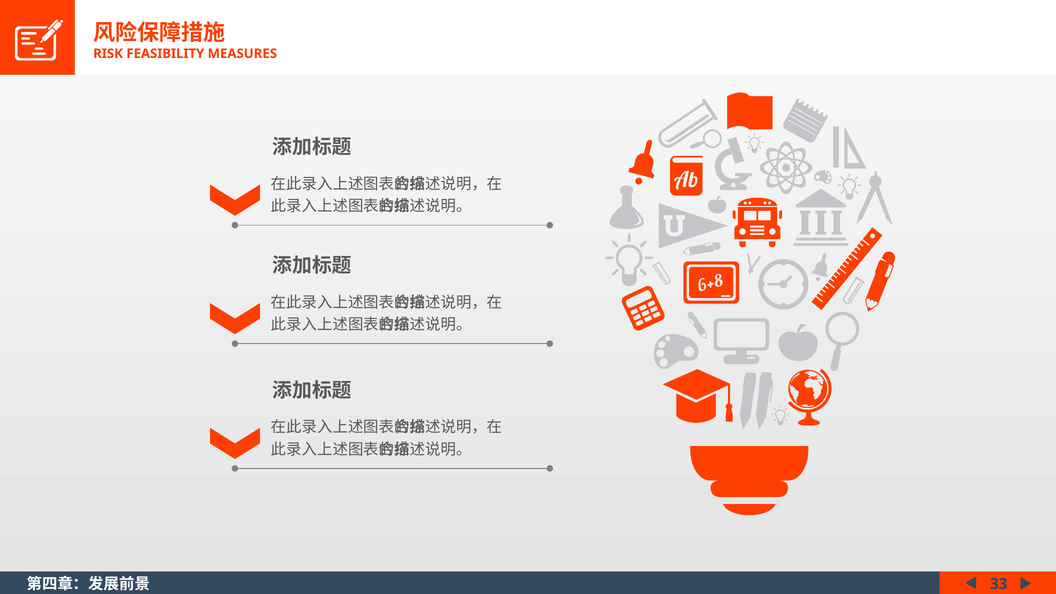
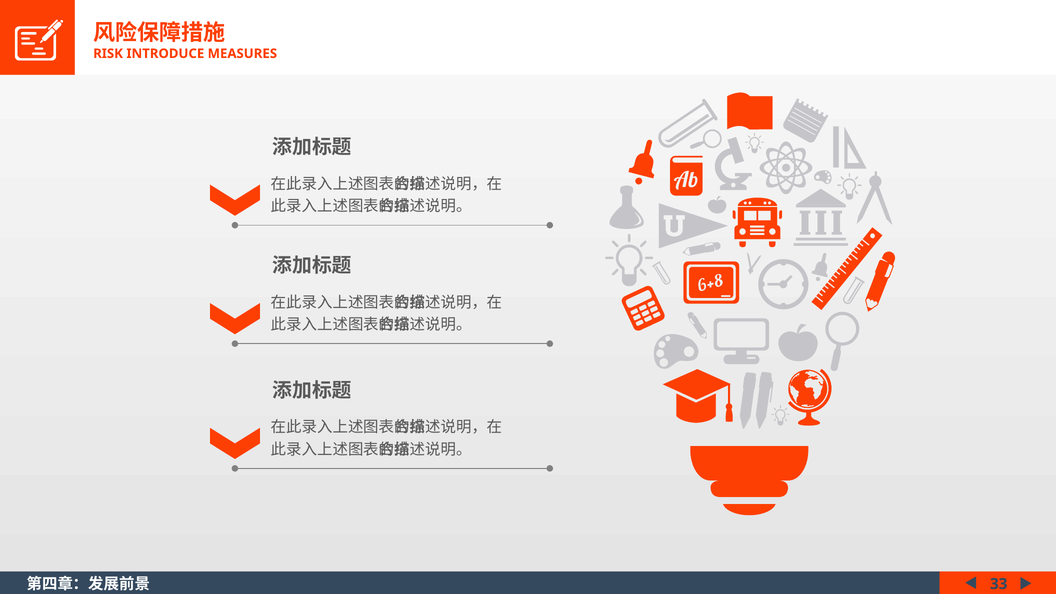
FEASIBILITY: FEASIBILITY -> INTRODUCE (165, 54)
